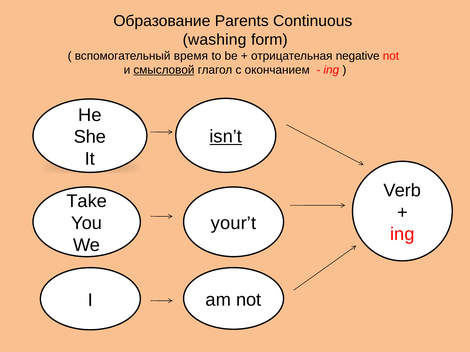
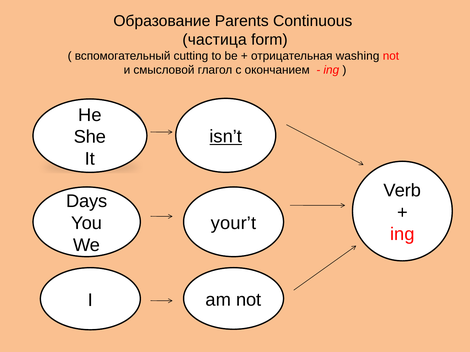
washing: washing -> частица (215, 40)
время: время -> cutting (191, 56)
negative: negative -> washing (358, 56)
смысловой underline: present -> none (164, 70)
Take: Take -> Days (87, 201)
